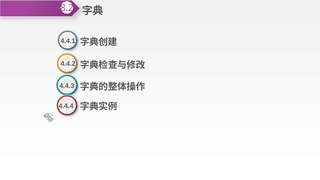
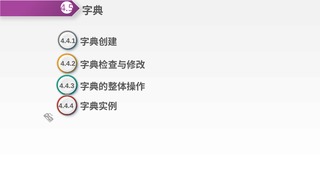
8.2: 8.2 -> 4.5 (67, 8)
